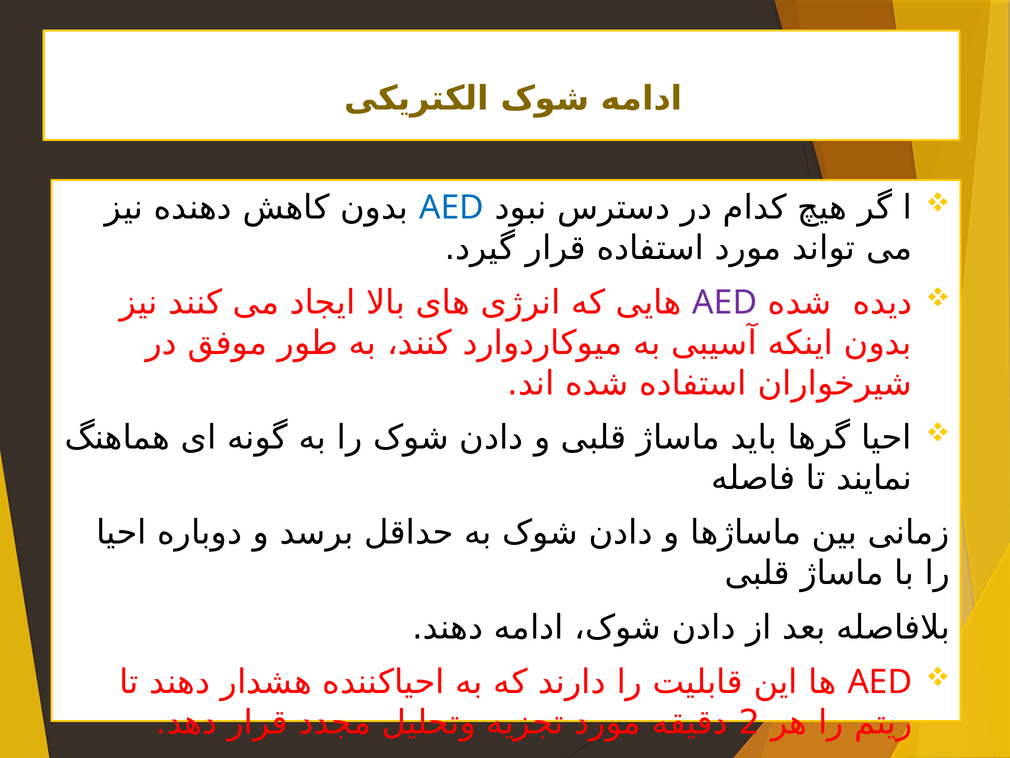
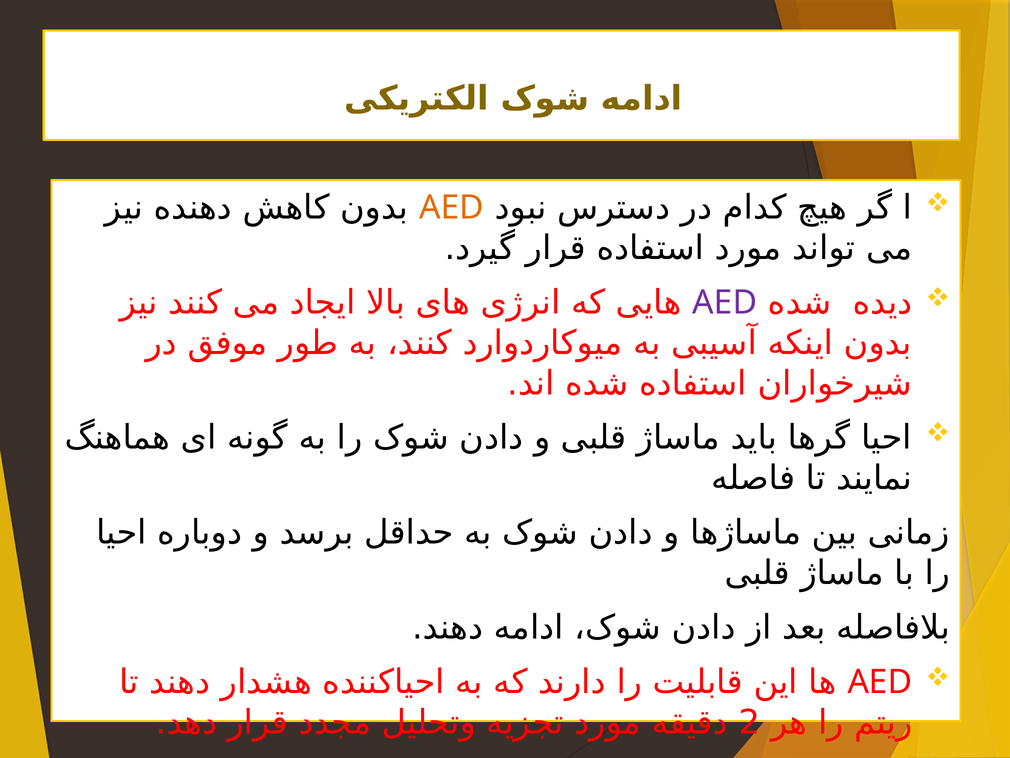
AED colour: blue -> orange (451, 208)
